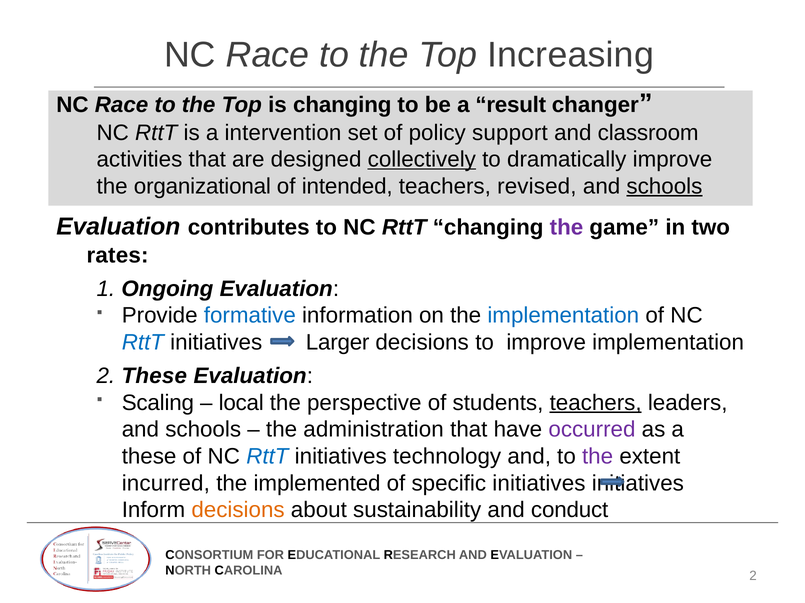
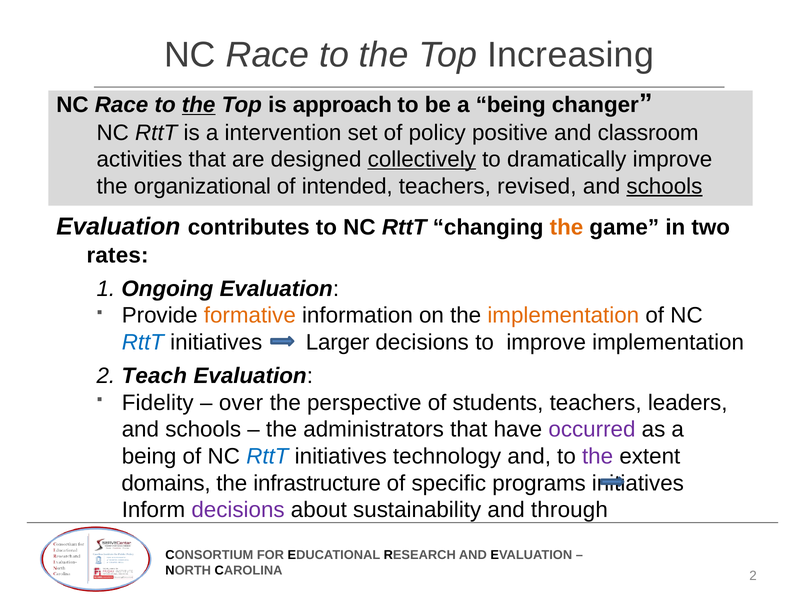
the underline: none -> present (199, 105)
is changing: changing -> approach (342, 105)
be a result: result -> being (511, 105)
support: support -> positive (510, 133)
the colour: purple -> orange (566, 228)
formative colour: blue -> orange (250, 316)
implementation colour: blue -> orange (563, 316)
2 These: These -> Teach (154, 376)
Scaling: Scaling -> Fidelity (158, 403)
local: local -> over (241, 403)
teachers underline: present -> none (596, 403)
administration: administration -> administrators (374, 430)
these: these -> being (149, 457)
incurred: incurred -> domains (166, 484)
implemented: implemented -> infrastructure (317, 484)
specific initiatives: initiatives -> programs (539, 484)
decisions colour: orange -> purple (238, 511)
conduct: conduct -> through (569, 511)
